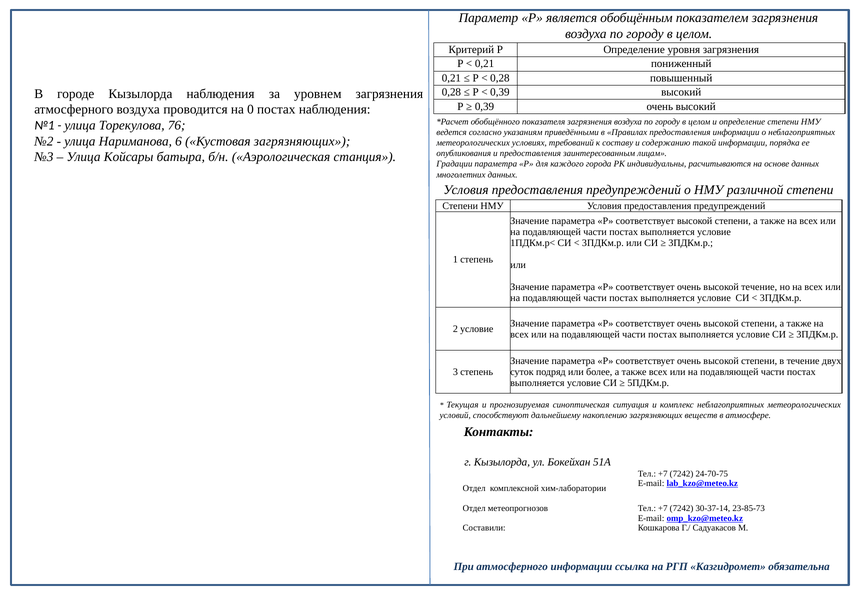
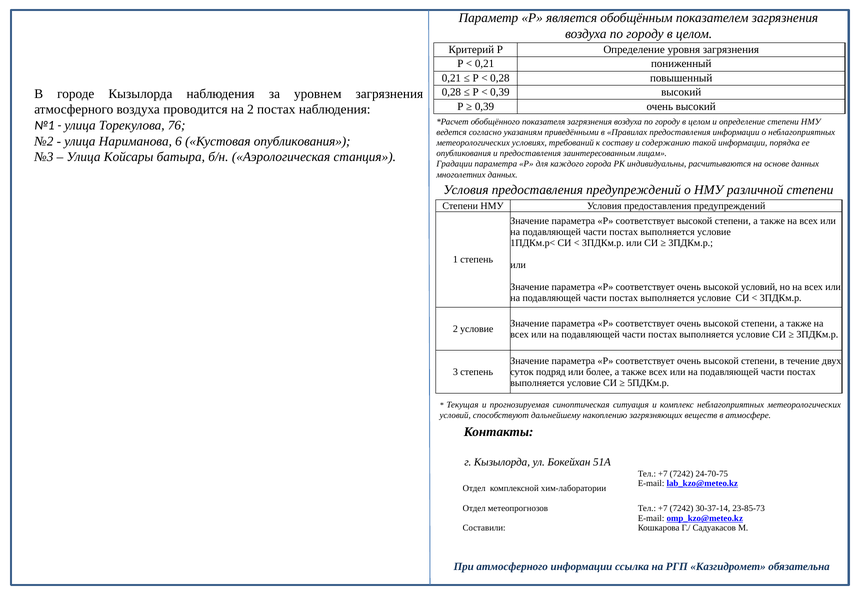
на 0: 0 -> 2 (250, 110)
Кустовая загрязняющих: загрязняющих -> опубликования (302, 141)
высокой течение: течение -> условий (759, 287)
